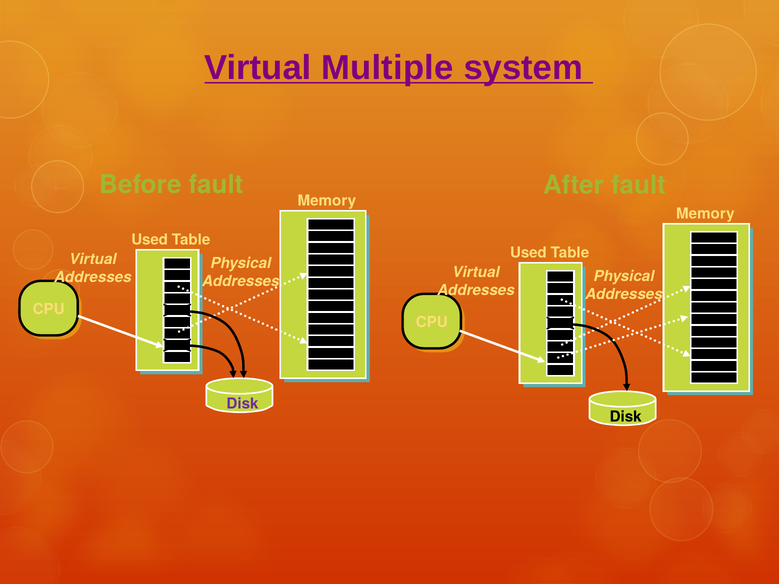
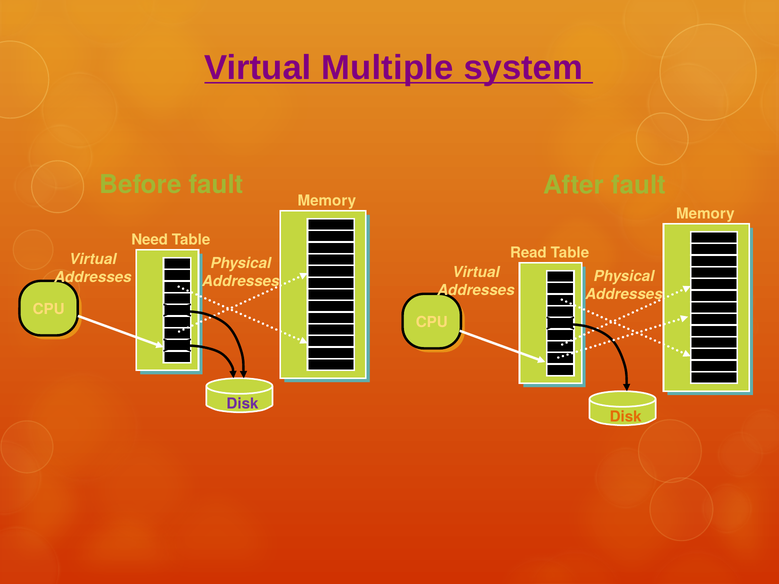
Used: Used -> Need (150, 240)
Used: Used -> Read (528, 253)
Disk colour: black -> orange (626, 417)
